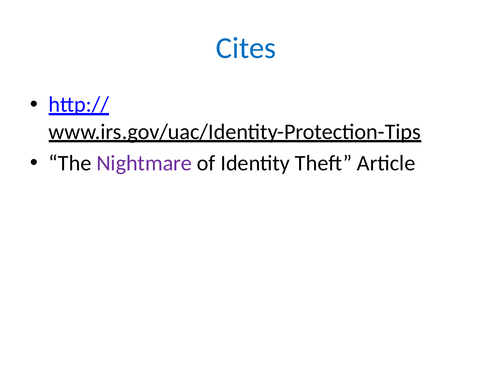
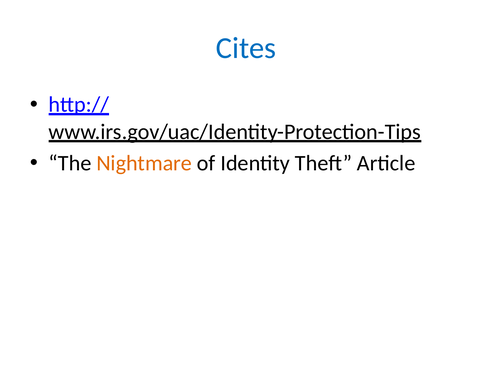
Nightmare colour: purple -> orange (144, 163)
